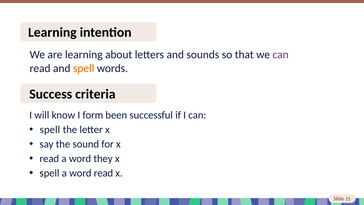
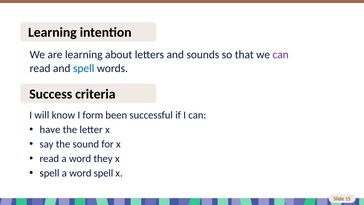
spell colour: orange -> blue (84, 68)
spell: spell -> have (50, 129)
word read: read -> spell (103, 173)
